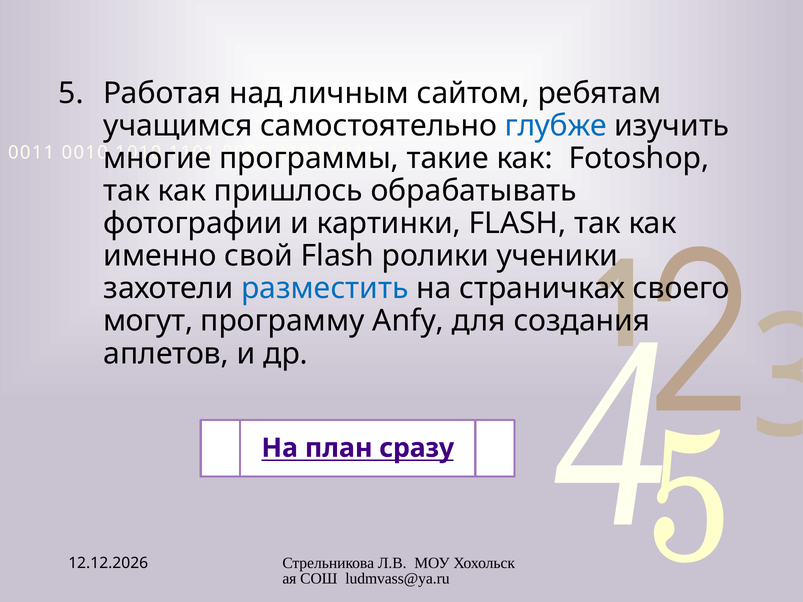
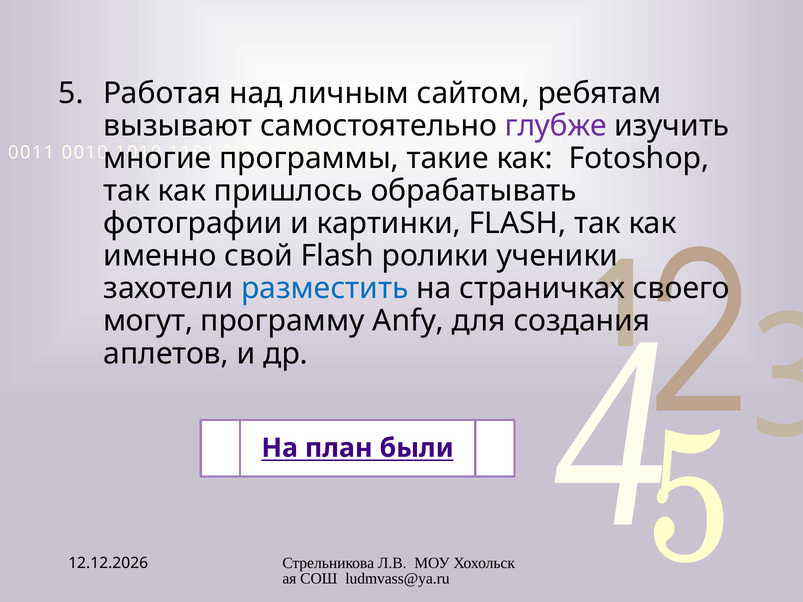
учащимся: учащимся -> вызывают (178, 126)
глубже colour: blue -> purple (556, 126)
сразу: сразу -> были (417, 448)
